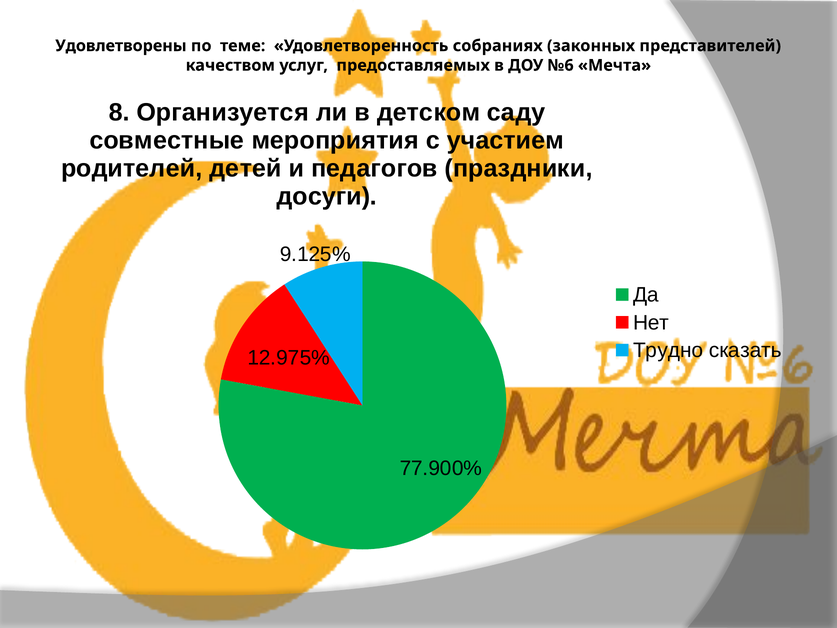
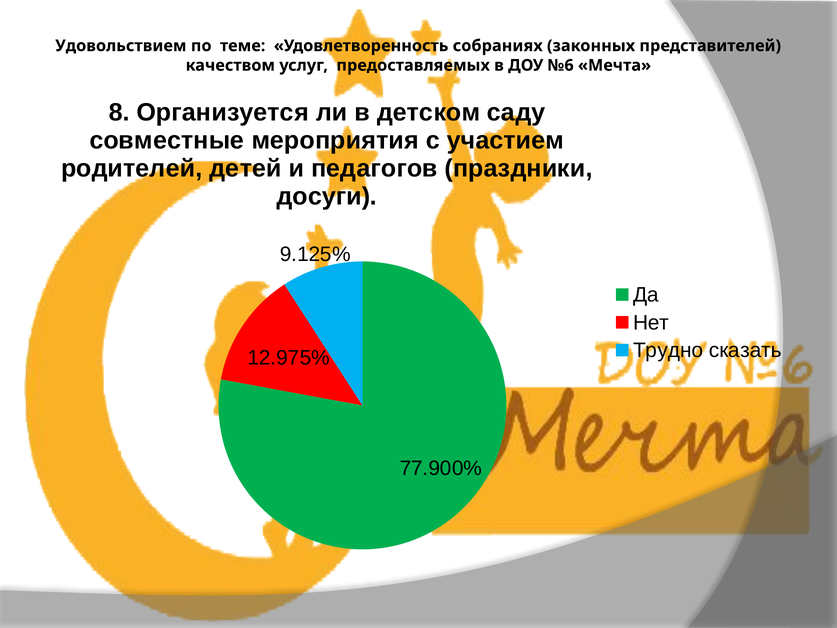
Удовлетворены: Удовлетворены -> Удовольствием (121, 46)
